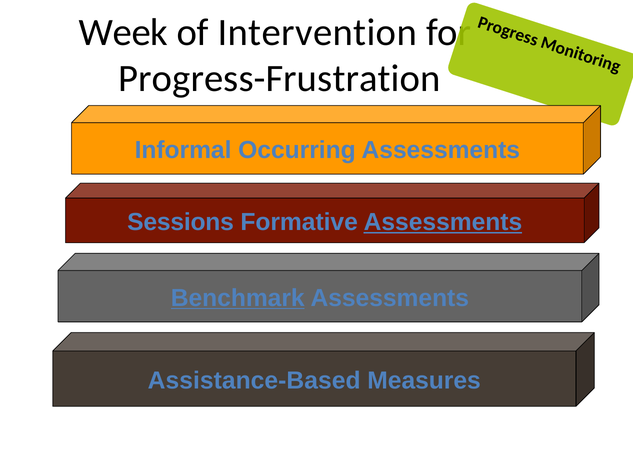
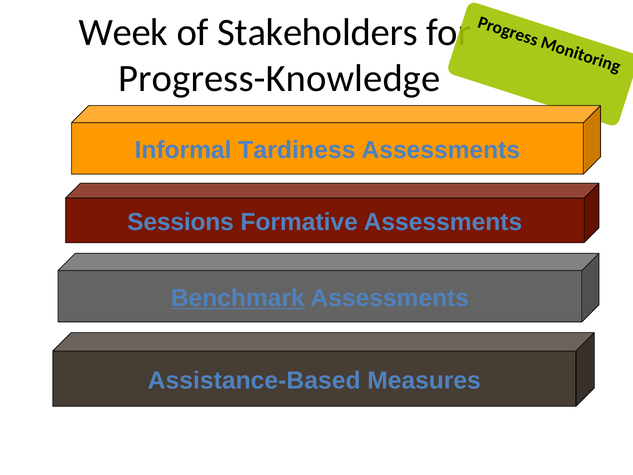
Intervention: Intervention -> Stakeholders (318, 32)
Progress-Frustration: Progress-Frustration -> Progress-Knowledge (279, 79)
Occurring: Occurring -> Tardiness (297, 150)
Assessments underline: present -> none (443, 222)
